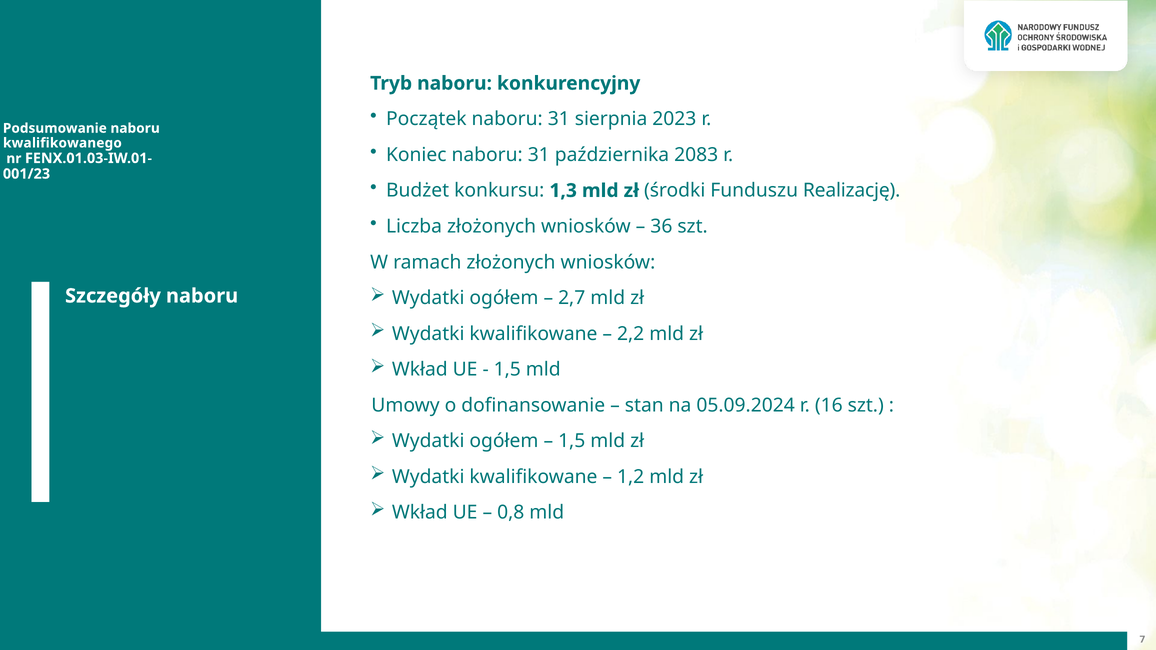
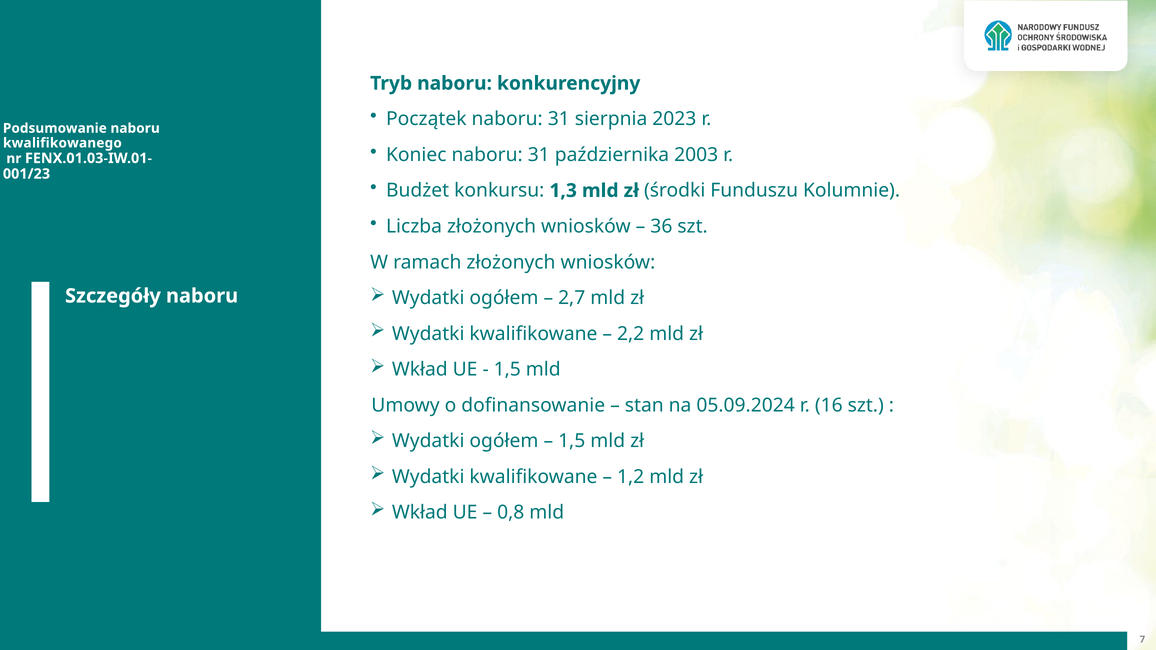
2083: 2083 -> 2003 (696, 155)
Realizację: Realizację -> Kolumnie (852, 191)
